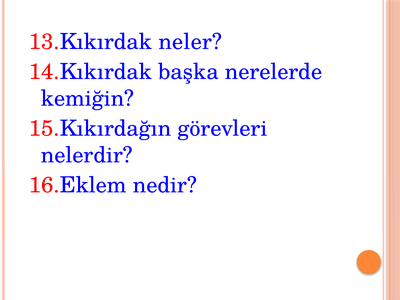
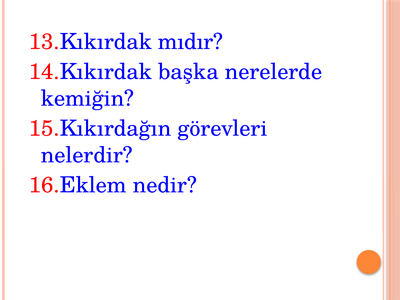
neler: neler -> mıdır (190, 42)
